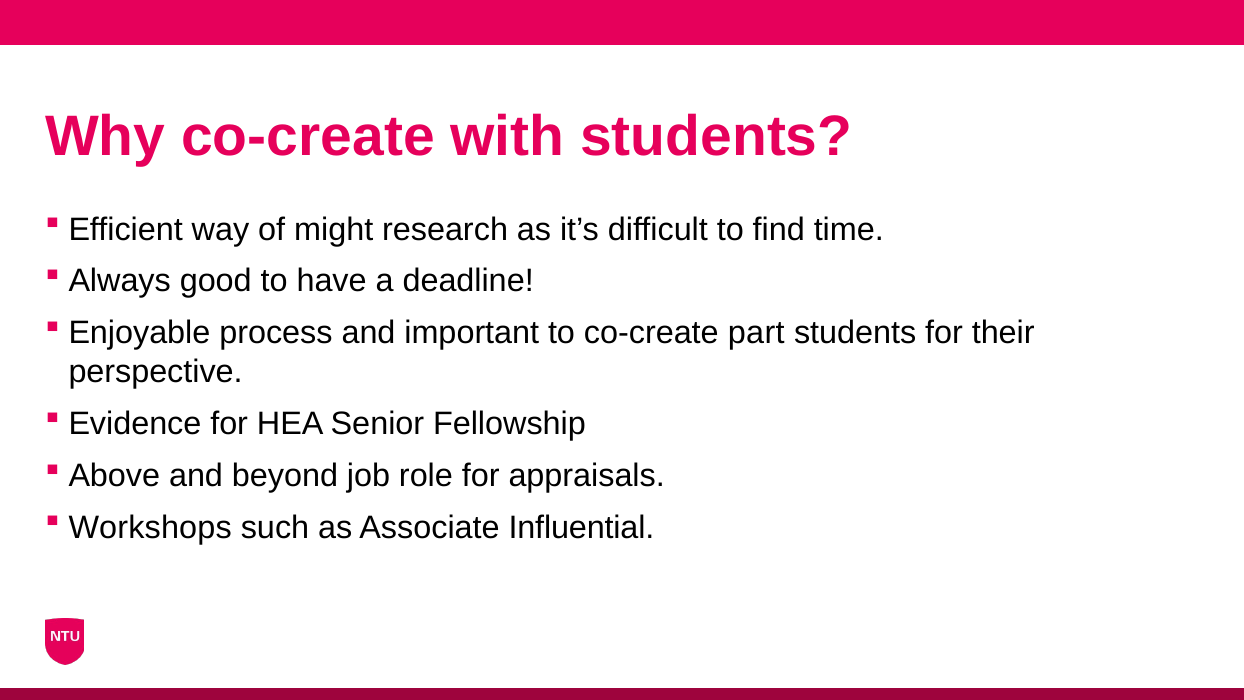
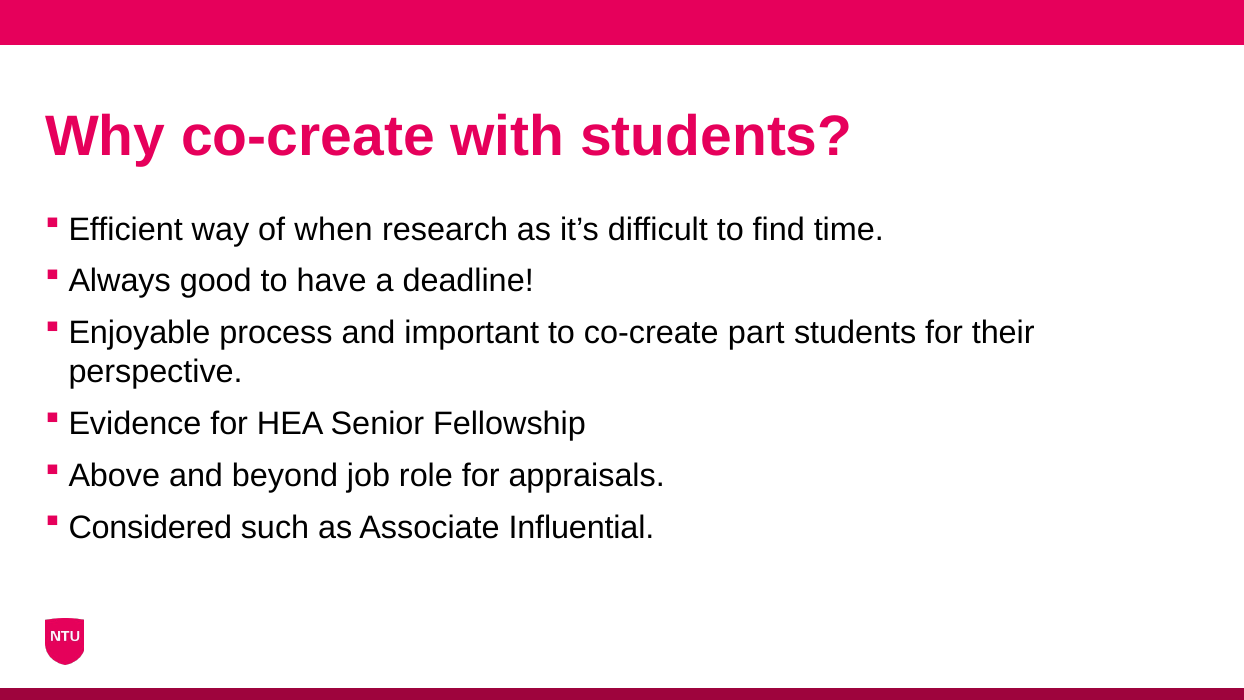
might: might -> when (334, 229)
Workshops: Workshops -> Considered (150, 527)
